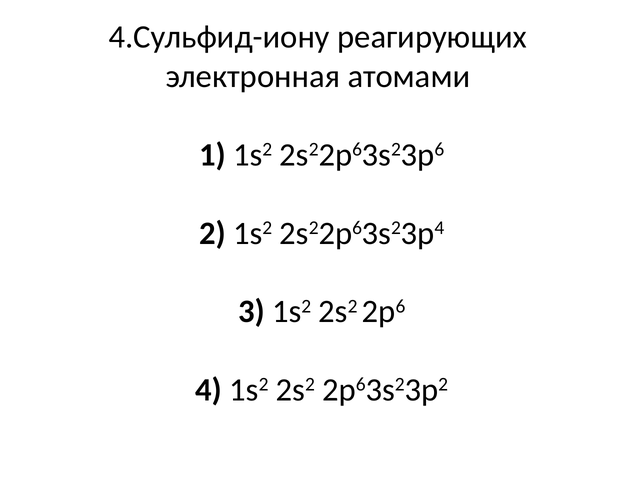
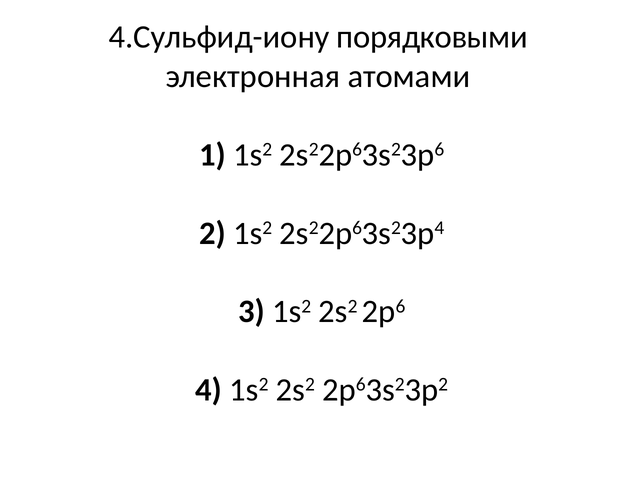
реагирующих: реагирующих -> порядковыми (432, 37)
